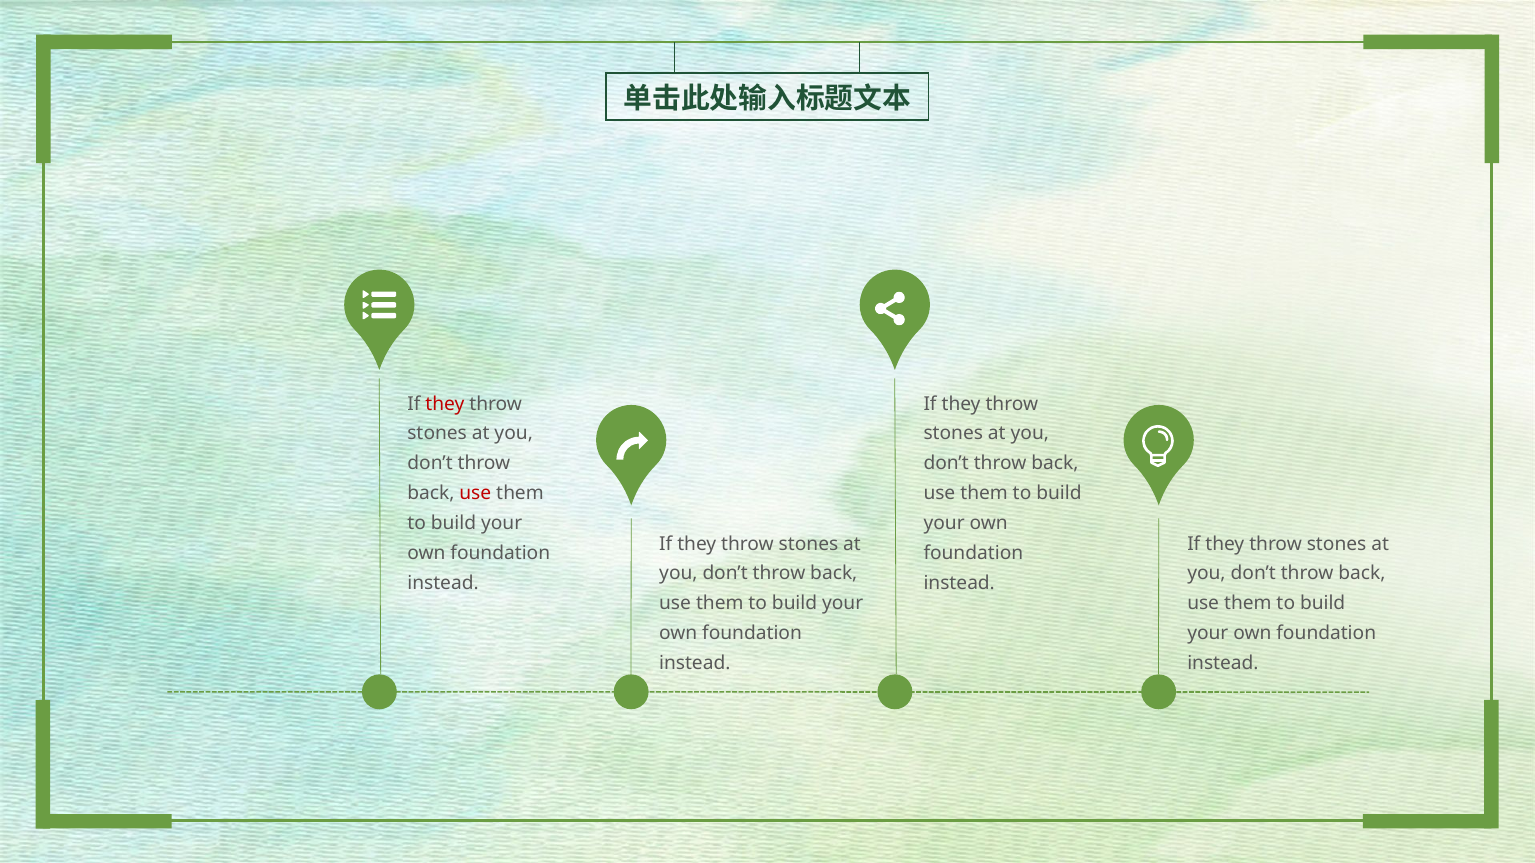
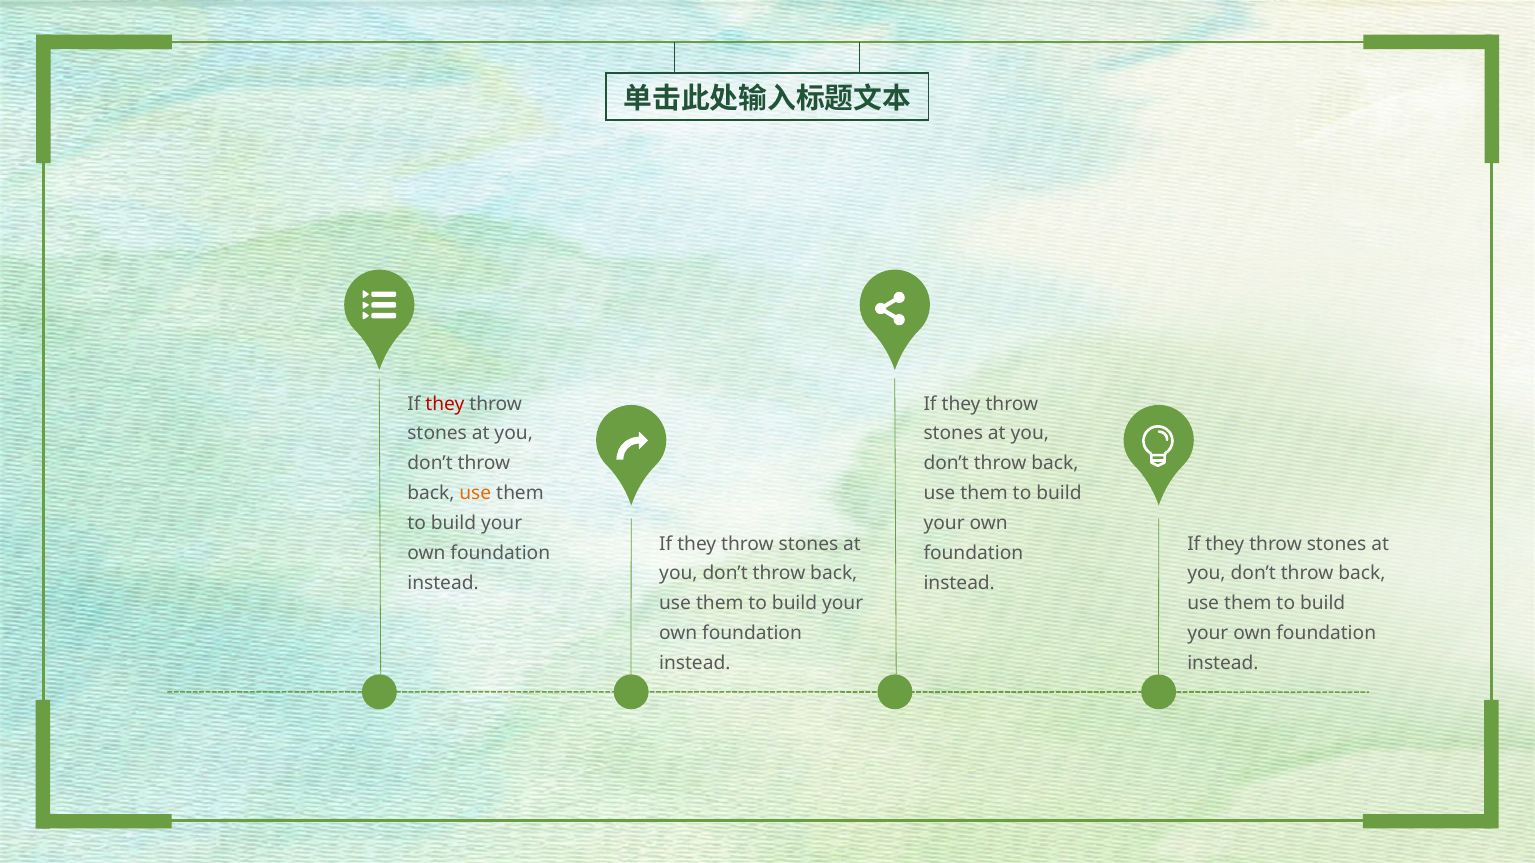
use colour: red -> orange (475, 494)
